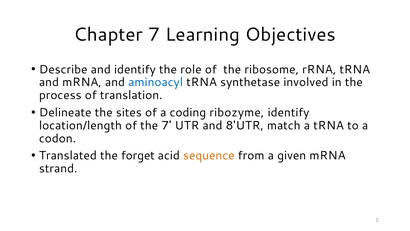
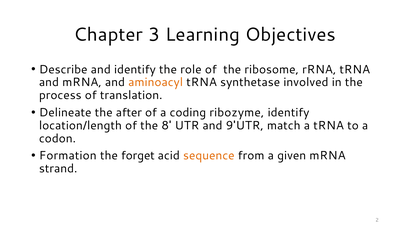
Chapter 7: 7 -> 3 (154, 34)
aminoacyl colour: blue -> orange (156, 82)
sites: sites -> after (129, 112)
the 7: 7 -> 8 (166, 125)
8'UTR: 8'UTR -> 9'UTR (245, 125)
Translated: Translated -> Formation (68, 155)
